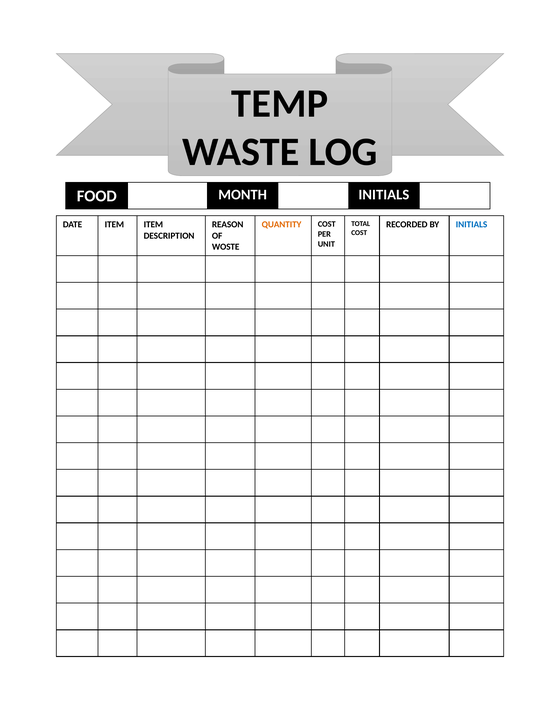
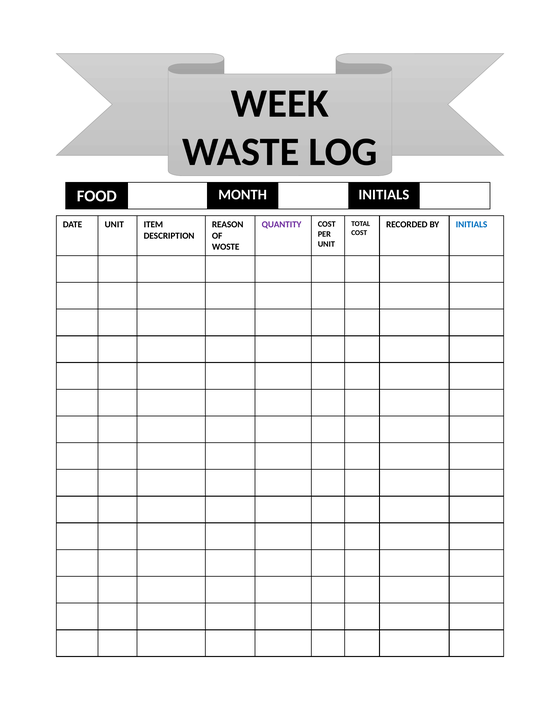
TEMP: TEMP -> WEEK (280, 103)
DATE ITEM: ITEM -> UNIT (114, 225)
QUANTITY colour: orange -> purple (282, 225)
